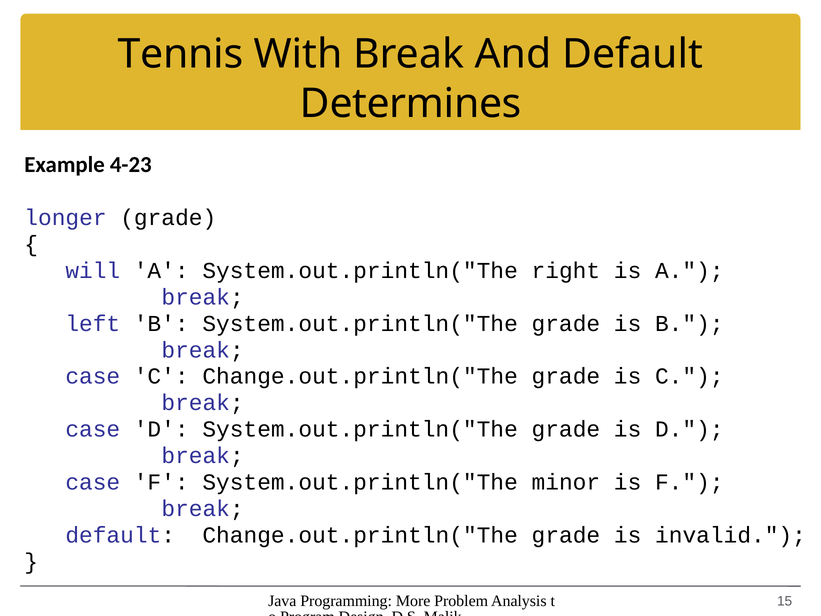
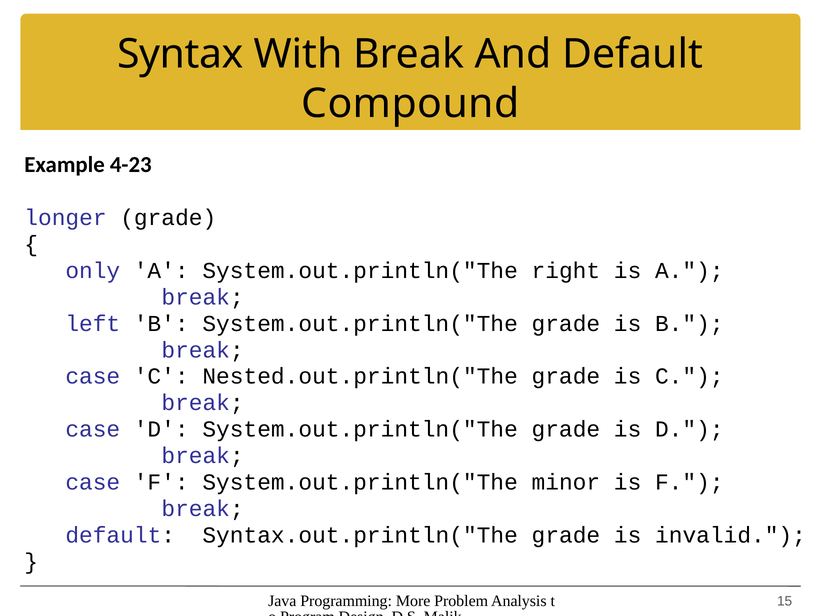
Tennis: Tennis -> Syntax (180, 54)
Determines: Determines -> Compound (410, 103)
will: will -> only (93, 270)
C Change.out.println("The: Change.out.println("The -> Nested.out.println("The (360, 376)
default Change.out.println("The: Change.out.println("The -> Syntax.out.println("The (360, 535)
